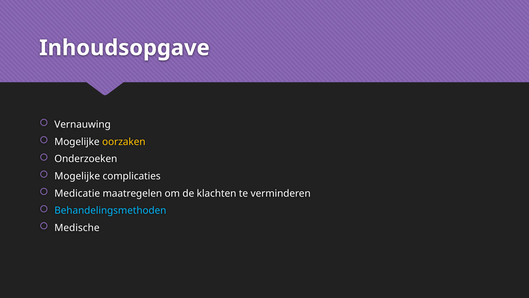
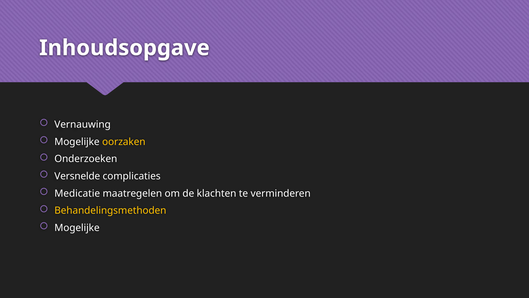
Mogelijke: Mogelijke -> Versnelde (77, 176)
Behandelingsmethoden colour: light blue -> yellow (110, 210)
Medische: Medische -> Mogelijke (77, 228)
